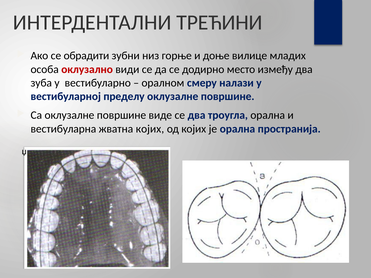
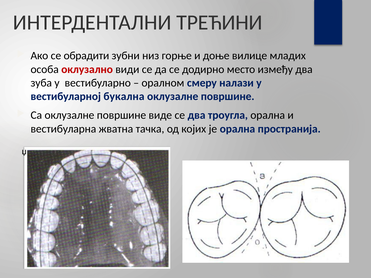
пределу: пределу -> букална (124, 97)
жватна којих: којих -> тачка (150, 129)
